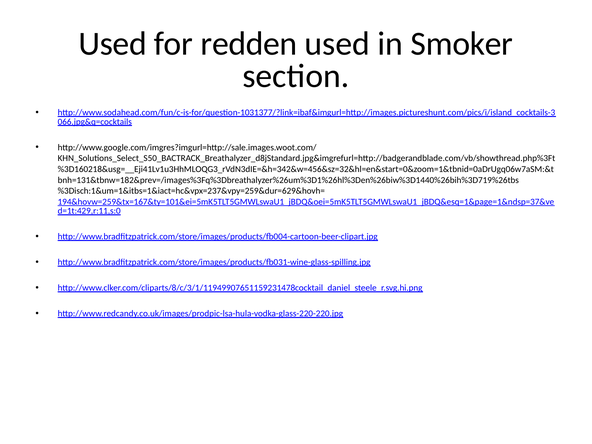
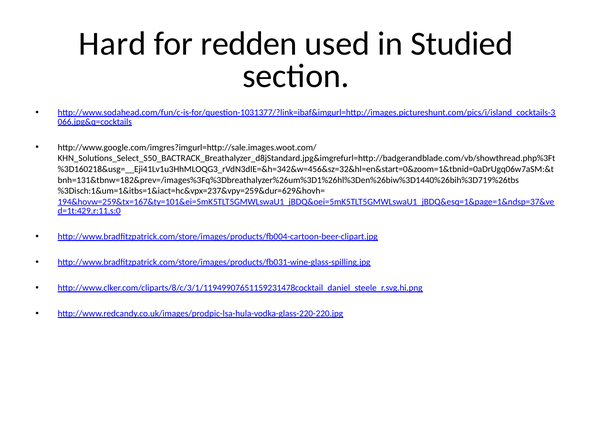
Used: Used -> Hard (112, 44)
Smoker: Smoker -> Studied (462, 44)
